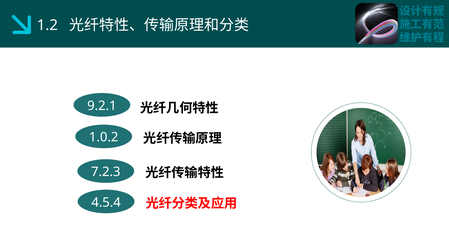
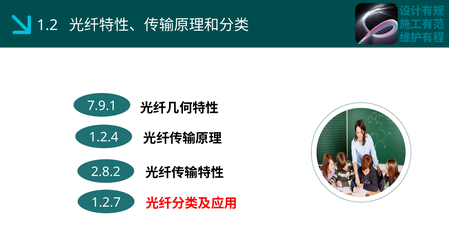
9.2.1: 9.2.1 -> 7.9.1 (102, 106)
1.0.2: 1.0.2 -> 1.2.4 (104, 138)
7.2.3: 7.2.3 -> 2.8.2 (106, 172)
4.5.4: 4.5.4 -> 1.2.7 (106, 203)
